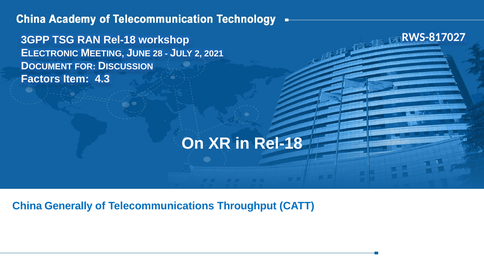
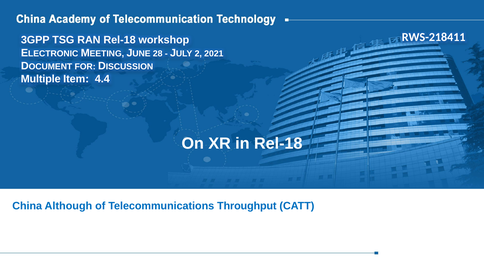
RWS-817027: RWS-817027 -> RWS-218411 (434, 37)
Factors: Factors -> Multiple (41, 79)
4.3: 4.3 -> 4.4 (102, 79)
Generally: Generally -> Although (68, 205)
